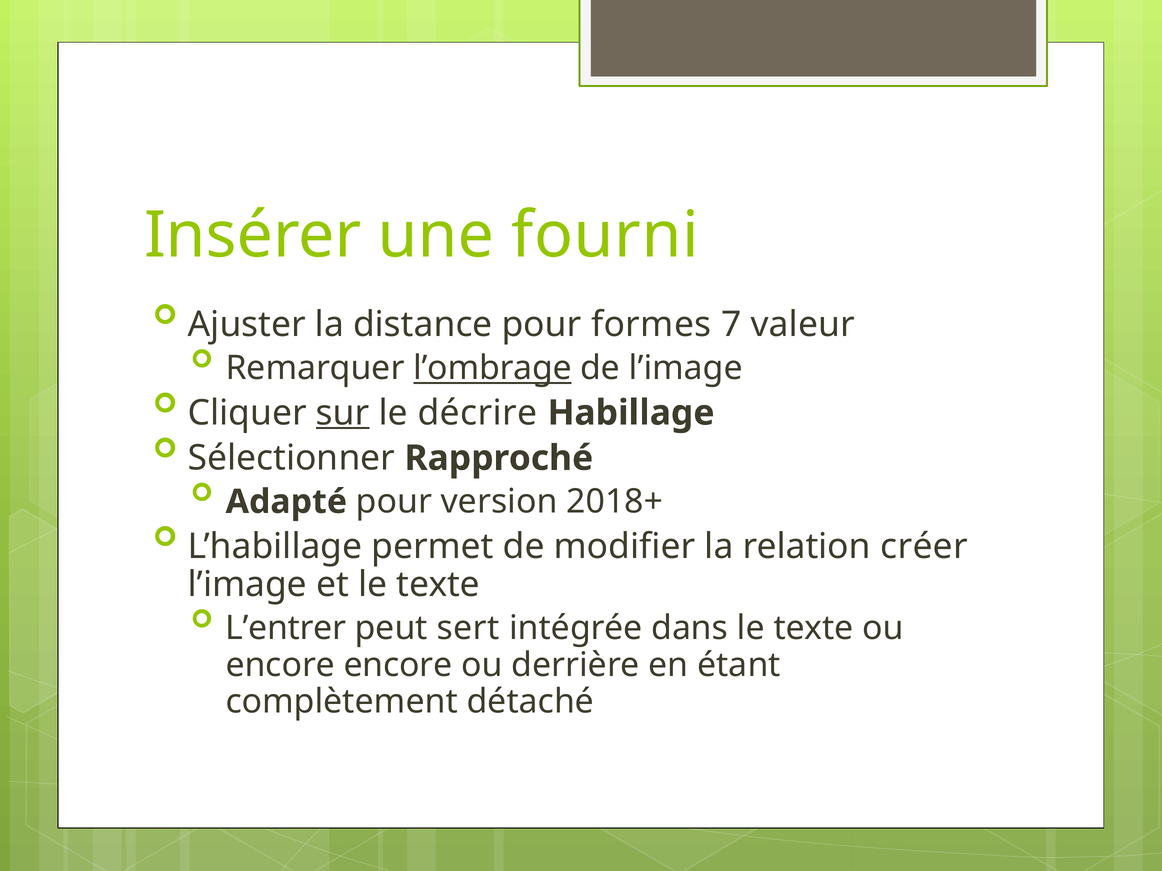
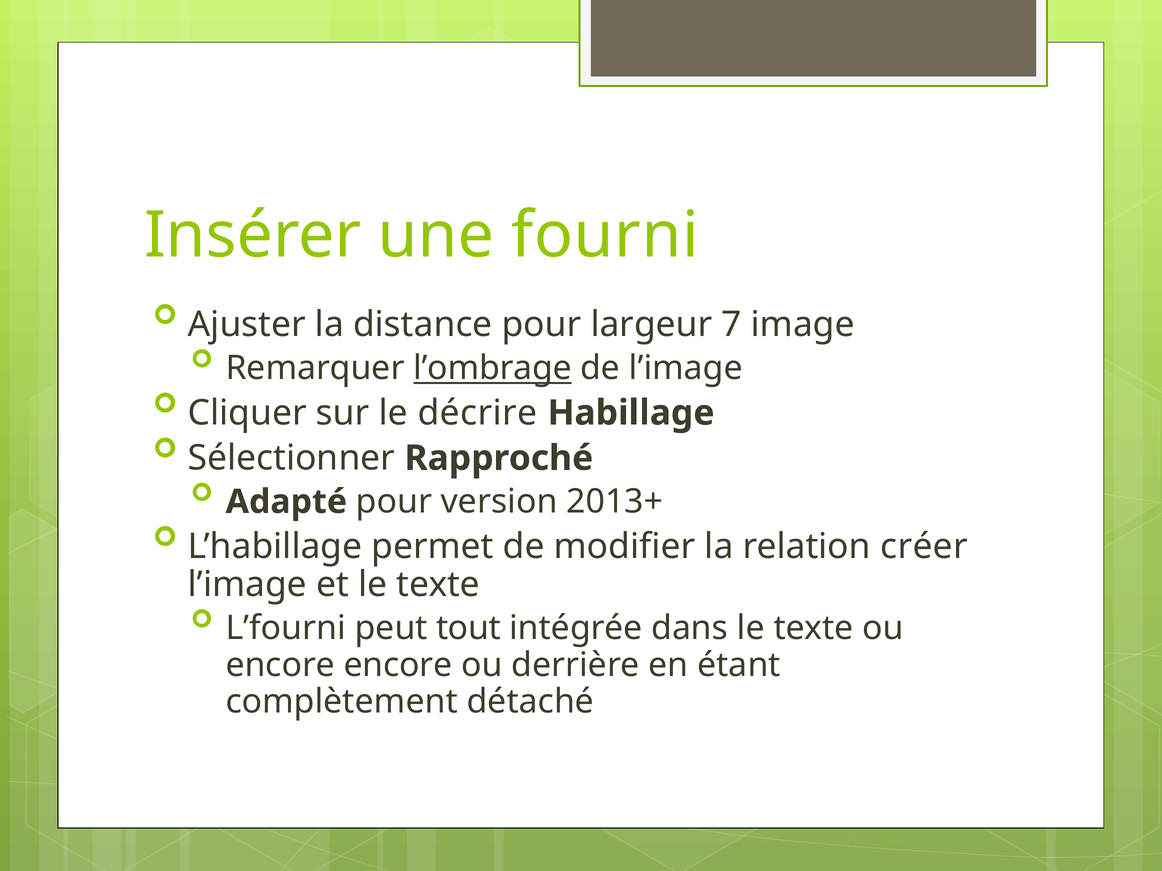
formes: formes -> largeur (651, 325)
valeur: valeur -> image (803, 325)
sur underline: present -> none (343, 413)
2018+: 2018+ -> 2013+ (615, 502)
L’entrer: L’entrer -> L’fourni (286, 629)
sert: sert -> tout (469, 629)
